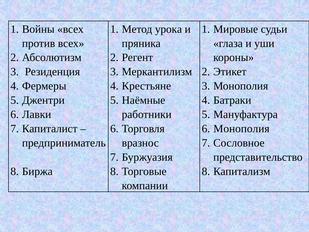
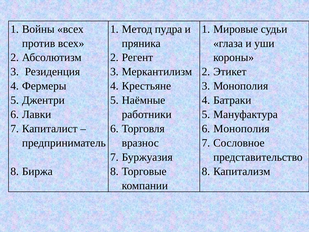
урока: урока -> пудра (169, 29)
